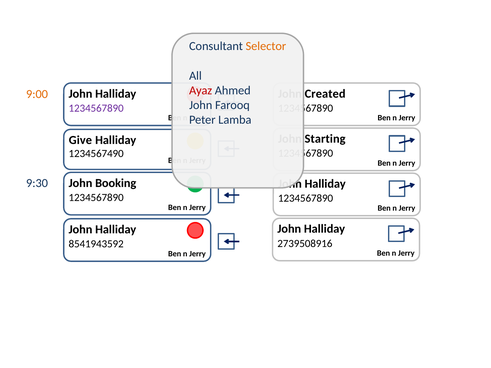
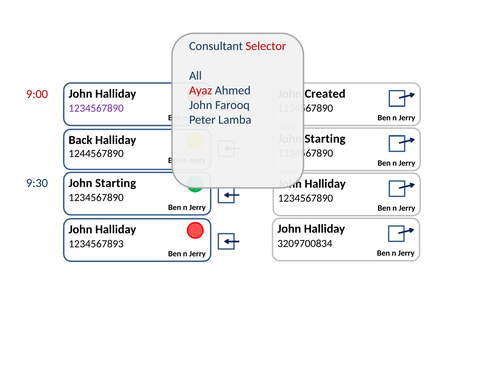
Selector colour: orange -> red (266, 46)
9:00 colour: orange -> red (37, 94)
Give: Give -> Back (81, 140)
1234567490: 1234567490 -> 1244567890 (96, 154)
Booking: Booking -> Starting (116, 183)
2739508916: 2739508916 -> 3209700834 (305, 244)
8541943592: 8541943592 -> 1234567893 (96, 244)
